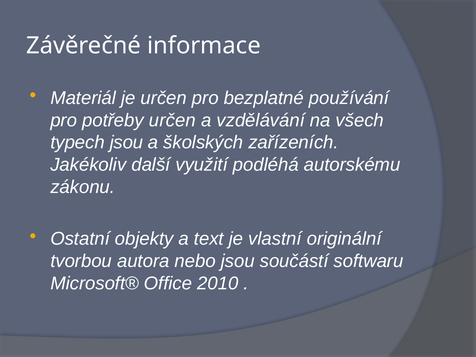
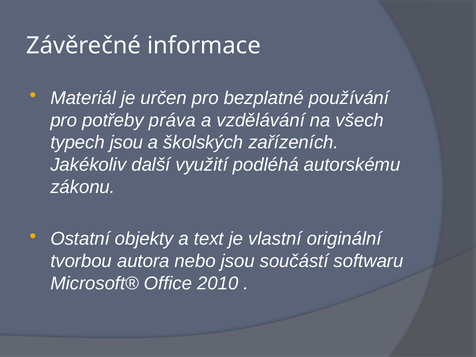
potřeby určen: určen -> práva (172, 120)
